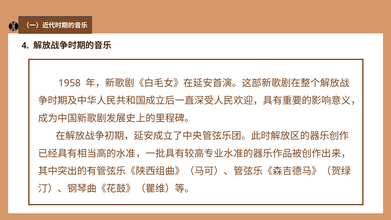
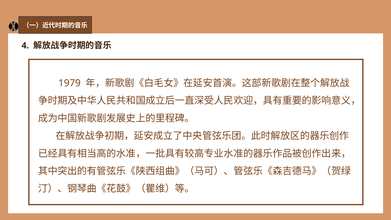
1958: 1958 -> 1979 (70, 83)
